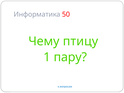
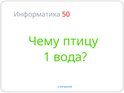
пару: пару -> вода (70, 57)
